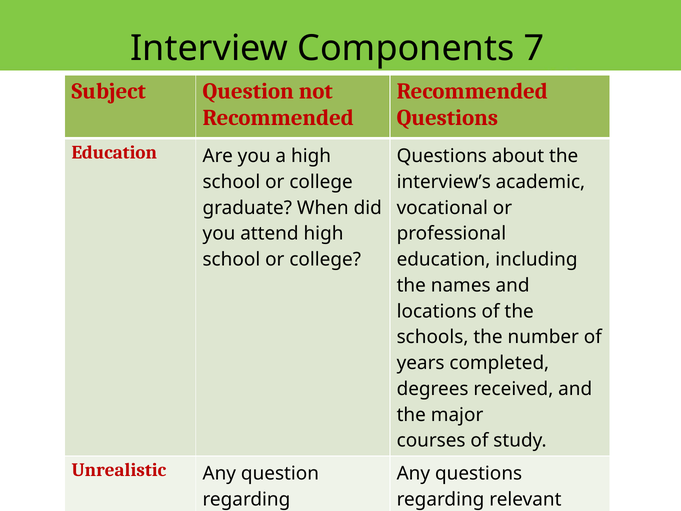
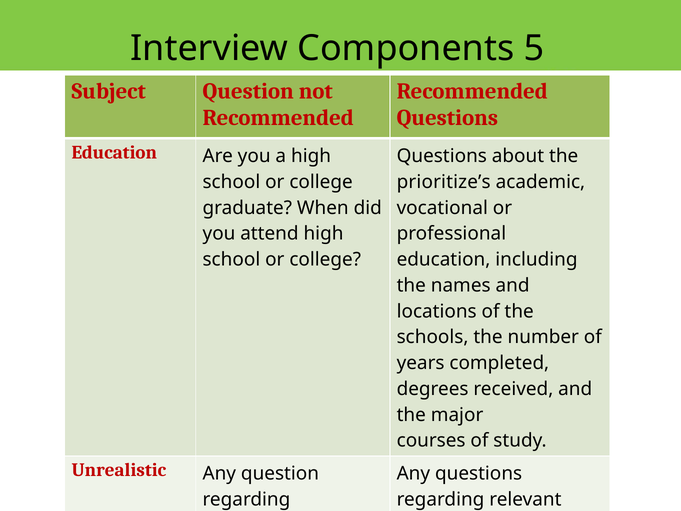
7: 7 -> 5 (534, 49)
interview’s: interview’s -> prioritize’s (444, 182)
